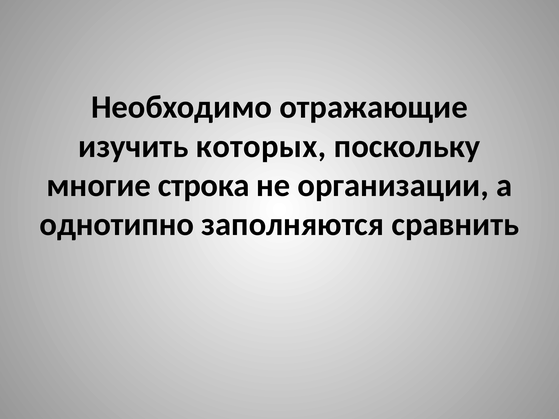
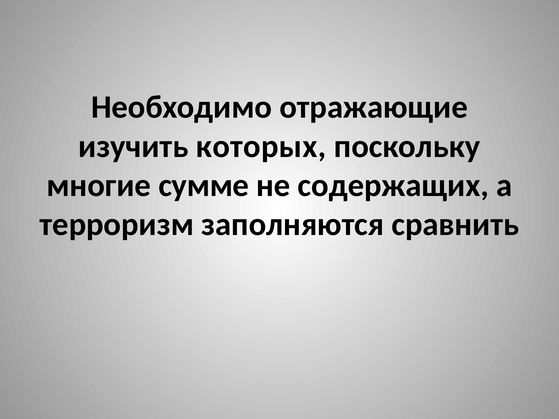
строка: строка -> сумме (204, 185)
организации: организации -> содержащих (393, 185)
однотипно: однотипно -> терроризм (117, 225)
